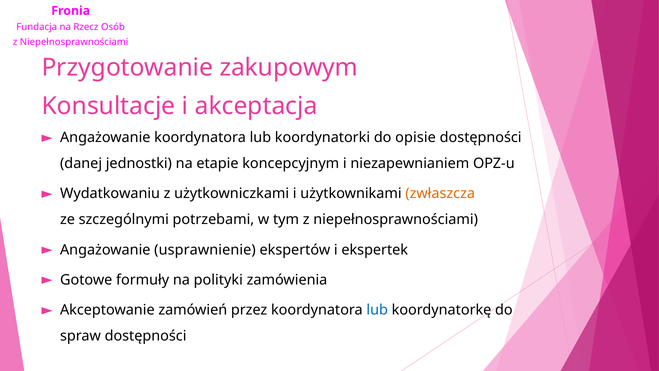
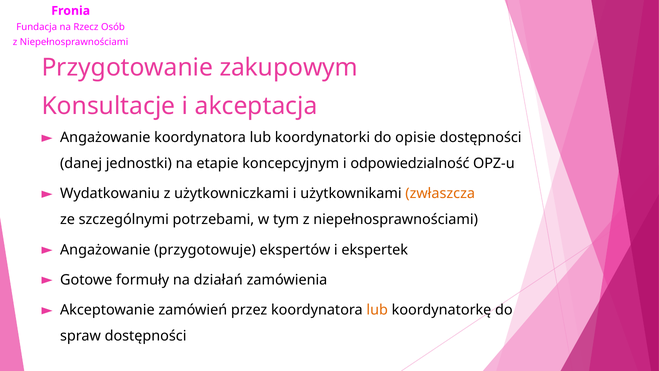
niezapewnianiem: niezapewnianiem -> odpowiedzialność (410, 163)
usprawnienie: usprawnienie -> przygotowuje (205, 250)
polityki: polityki -> działań (218, 280)
lub colour: blue -> orange (377, 310)
